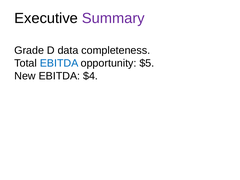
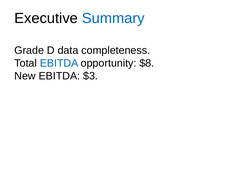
Summary colour: purple -> blue (113, 18)
$5: $5 -> $8 (147, 63)
$4: $4 -> $3 (91, 76)
